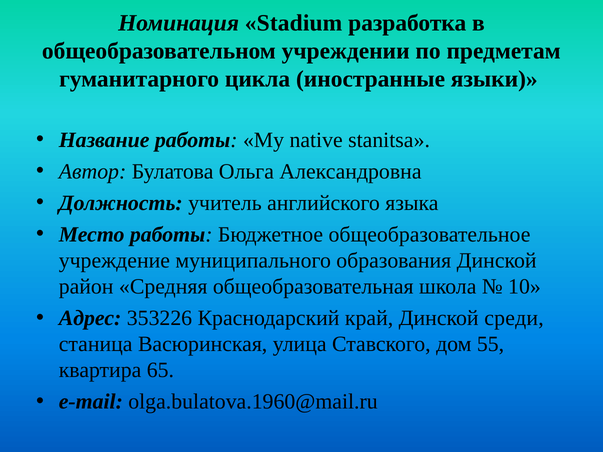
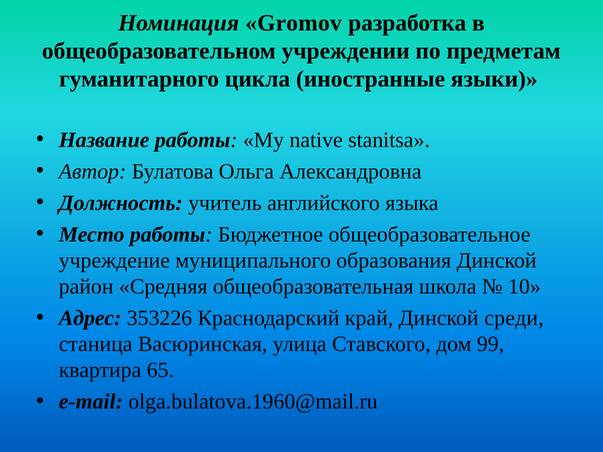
Stadium: Stadium -> Gromov (294, 23)
55: 55 -> 99 (491, 344)
